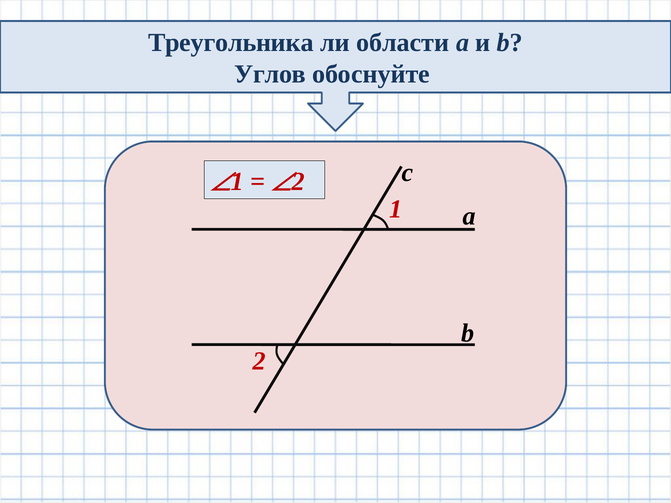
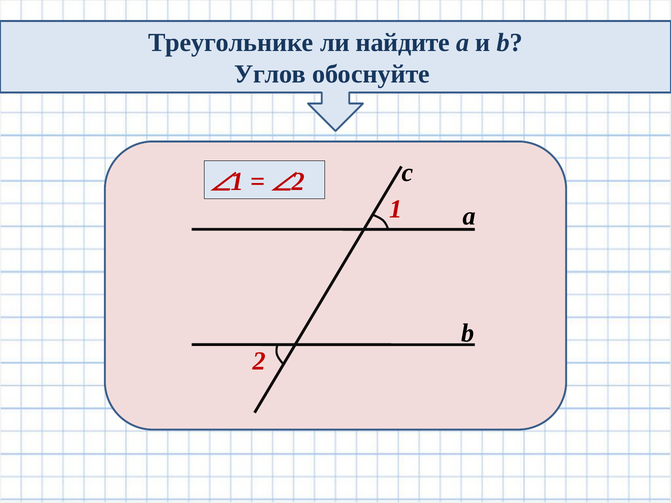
Треугольника: Треугольника -> Треугольнике (231, 43)
области: области -> найдите (403, 43)
